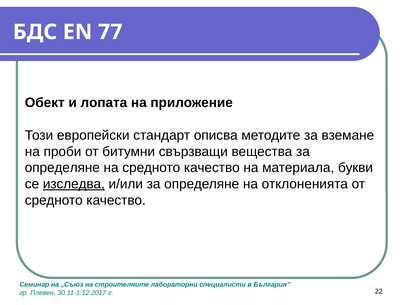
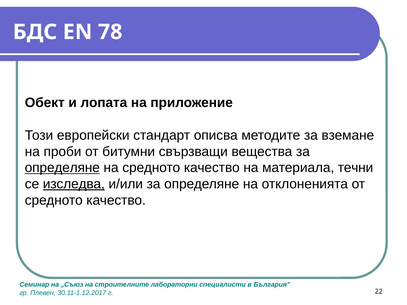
77: 77 -> 78 (110, 32)
определяне underline: none -> present (62, 168)
букви: букви -> течни (355, 168)
